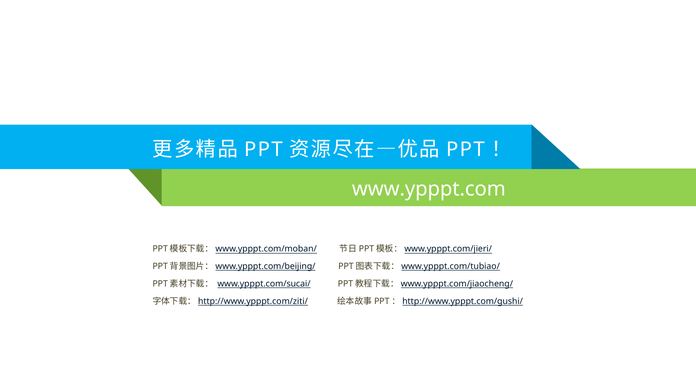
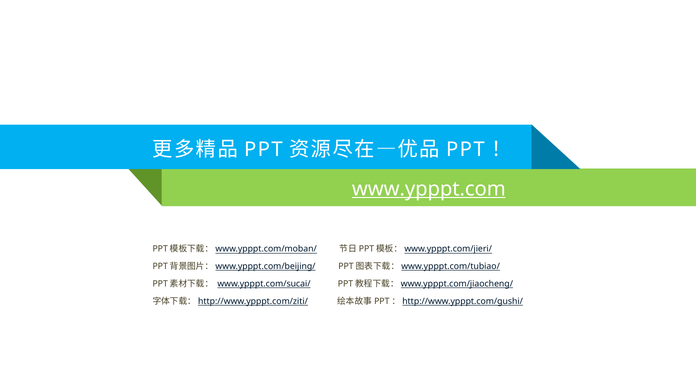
www.ypppt.com underline: none -> present (429, 189)
